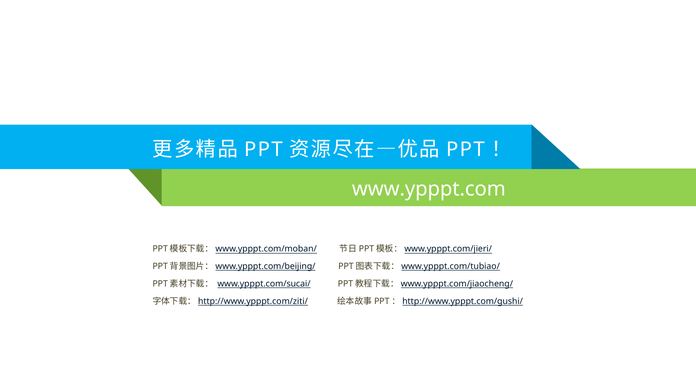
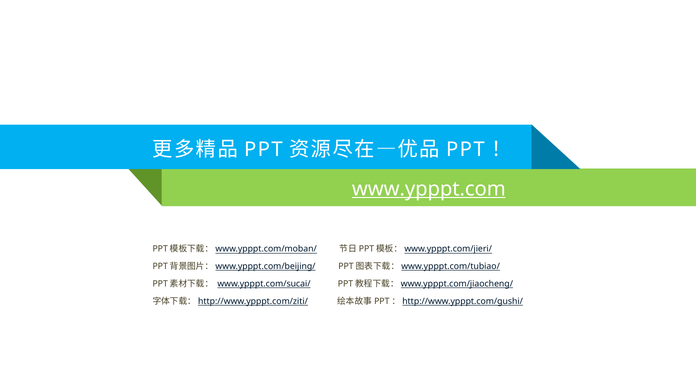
www.ypppt.com underline: none -> present (429, 189)
